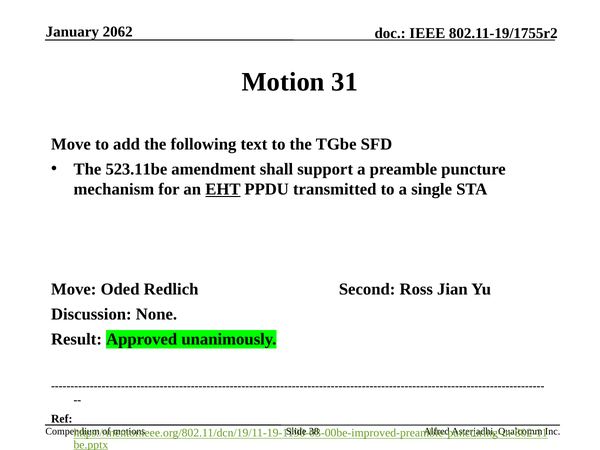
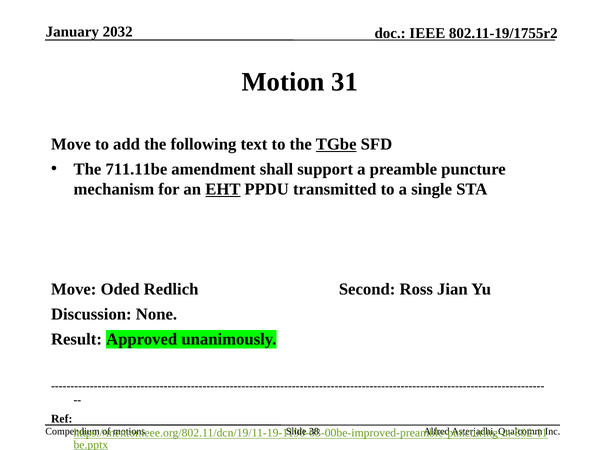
2062: 2062 -> 2032 (118, 32)
TGbe underline: none -> present (336, 144)
523.11be: 523.11be -> 711.11be (136, 169)
